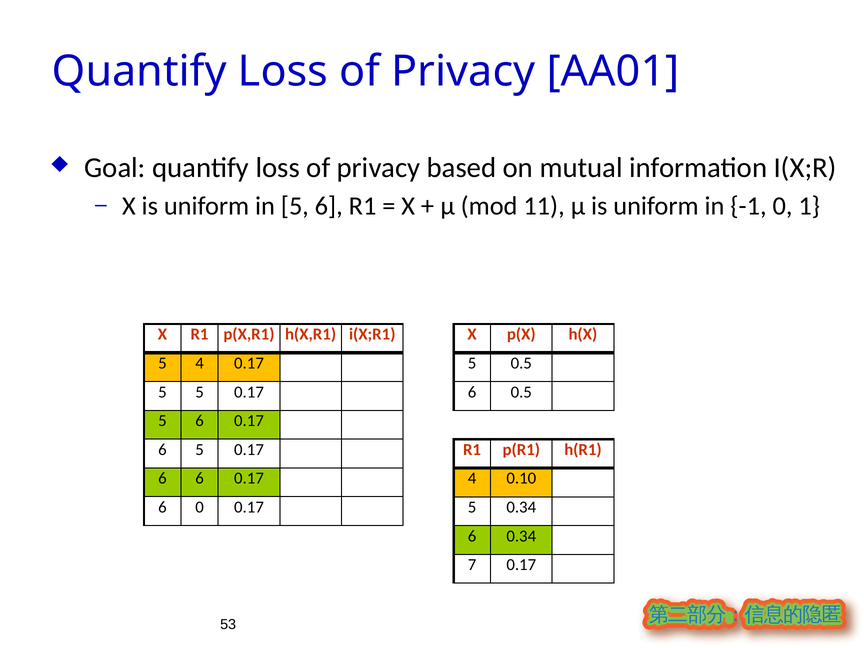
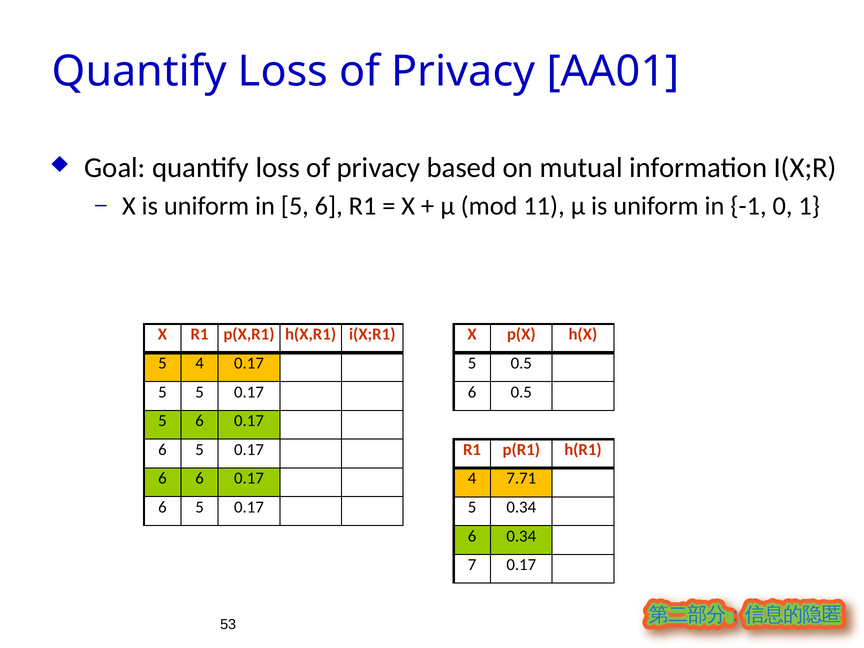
0.10: 0.10 -> 7.71 (521, 478)
0: 0 -> 5 (200, 507)
